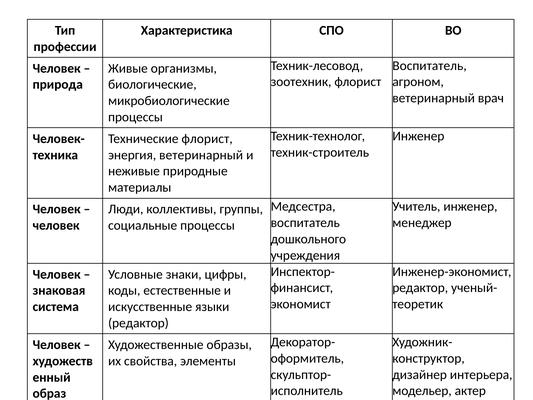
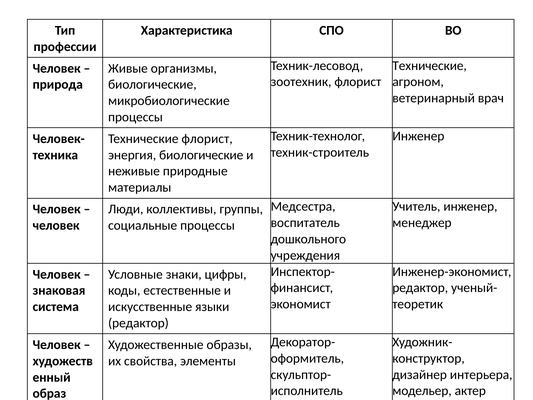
Воспитатель: Воспитатель -> Технические (430, 66)
энергия ветеринарный: ветеринарный -> биологические (201, 155)
